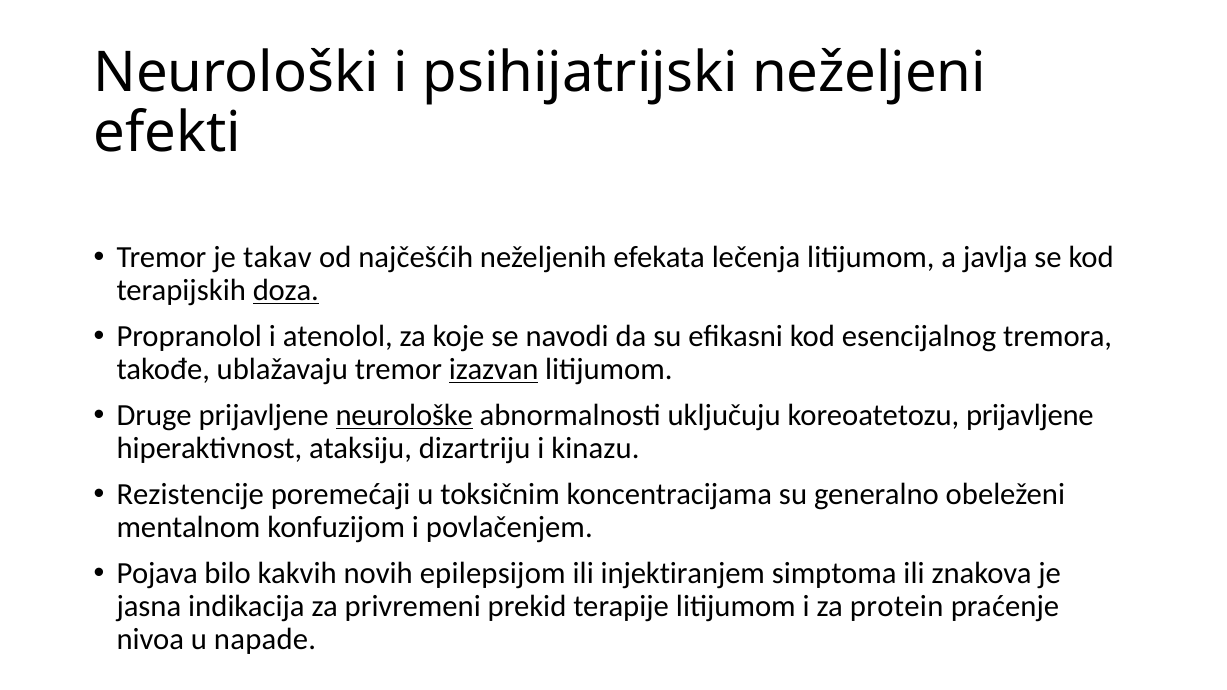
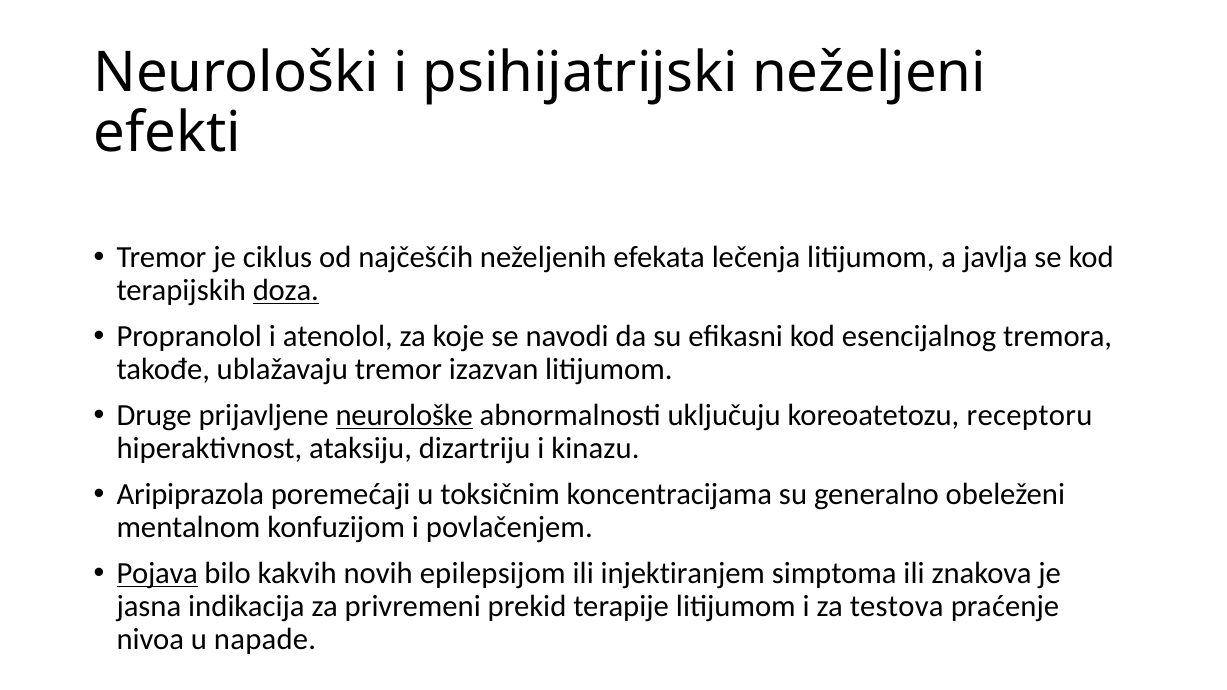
takav: takav -> ciklus (278, 257)
izazvan underline: present -> none (494, 369)
koreoatetozu prijavljene: prijavljene -> receptoru (1030, 415)
Rezistencije: Rezistencije -> Aripiprazola (190, 494)
Pojava underline: none -> present (157, 573)
protein: protein -> testova (897, 607)
